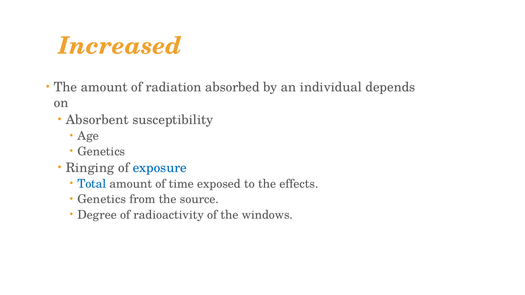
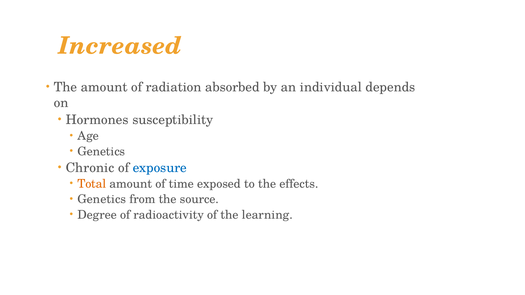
Absorbent: Absorbent -> Hormones (97, 120)
Ringing: Ringing -> Chronic (90, 168)
Total colour: blue -> orange (92, 184)
windows: windows -> learning (267, 215)
